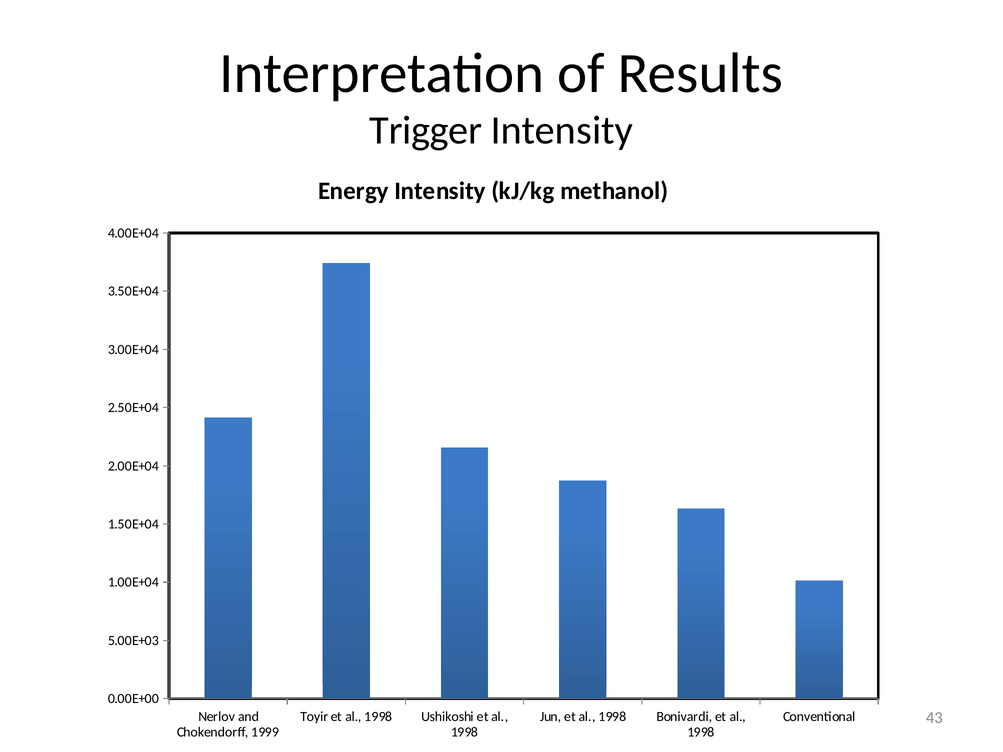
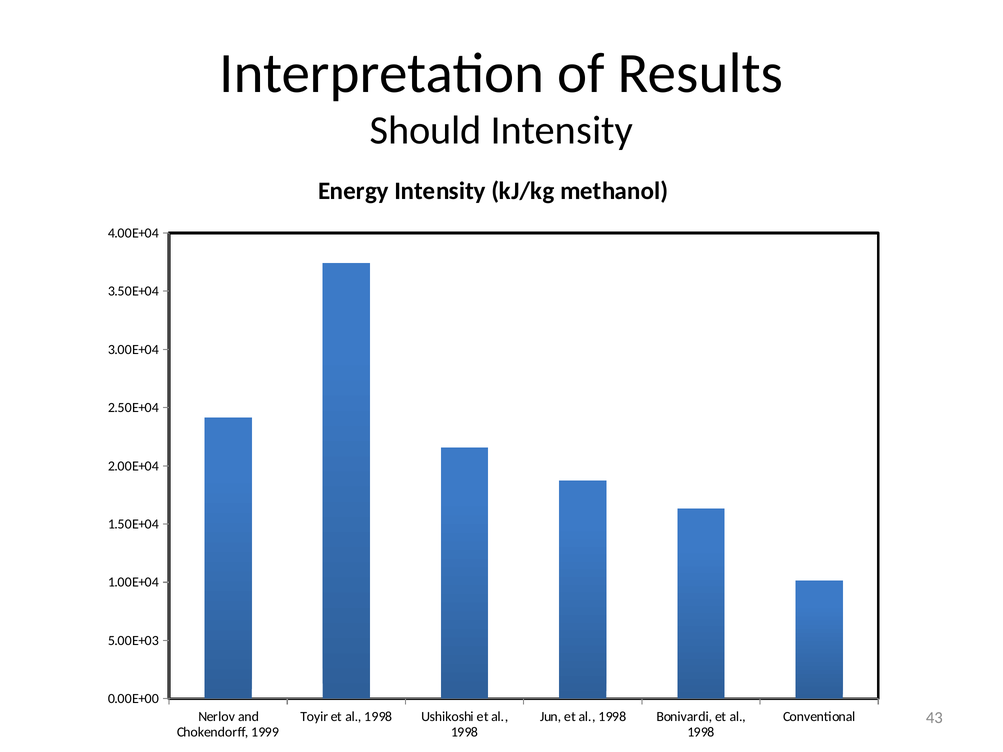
Trigger: Trigger -> Should (426, 131)
